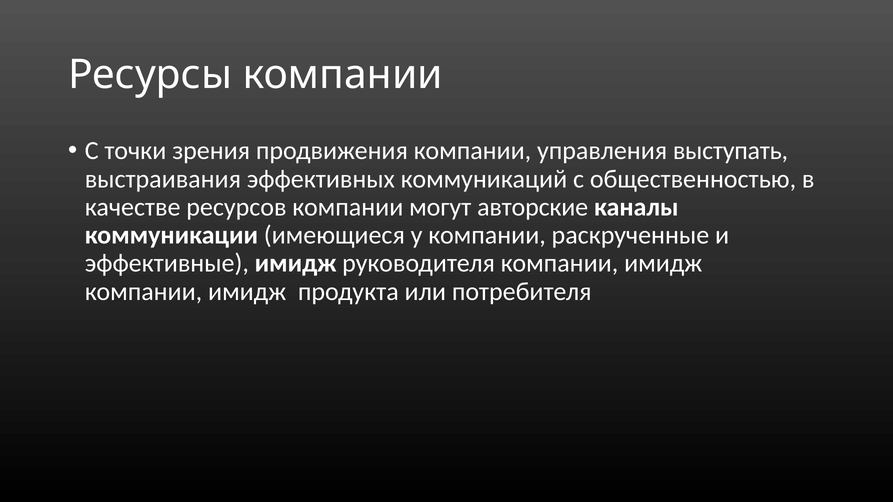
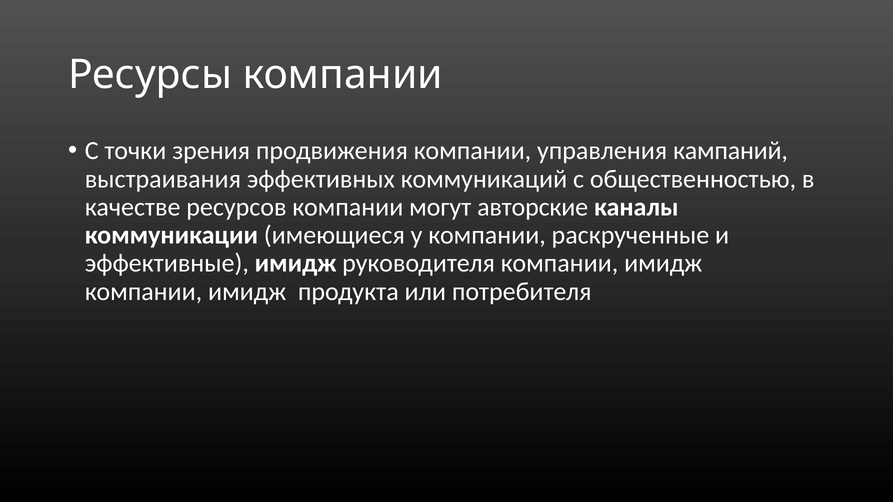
выступать: выступать -> кампаний (730, 151)
